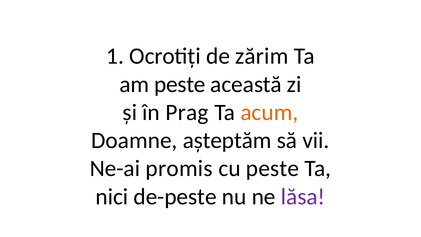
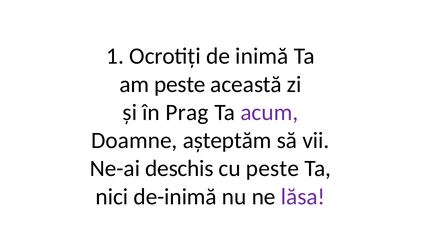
zărim: zărim -> inimă (262, 56)
acum colour: orange -> purple (269, 112)
promis: promis -> deschis (179, 168)
de-peste: de-peste -> de-inimă (175, 197)
